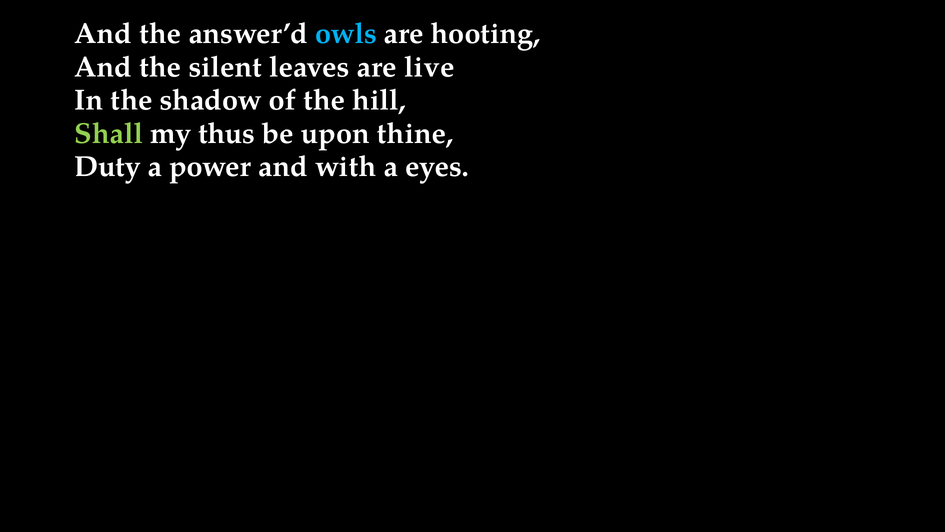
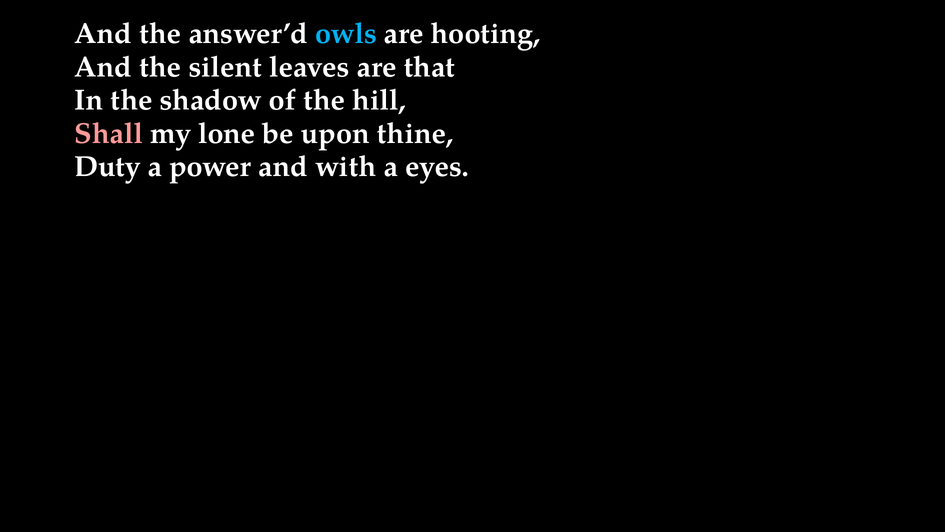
live: live -> that (429, 67)
Shall colour: light green -> pink (109, 134)
thus: thus -> lone (227, 134)
